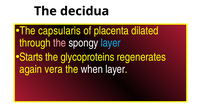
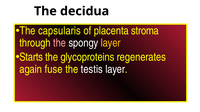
dilated: dilated -> stroma (145, 31)
layer colour: light blue -> yellow (111, 43)
vera: vera -> fuse (54, 69)
when: when -> testis (92, 69)
